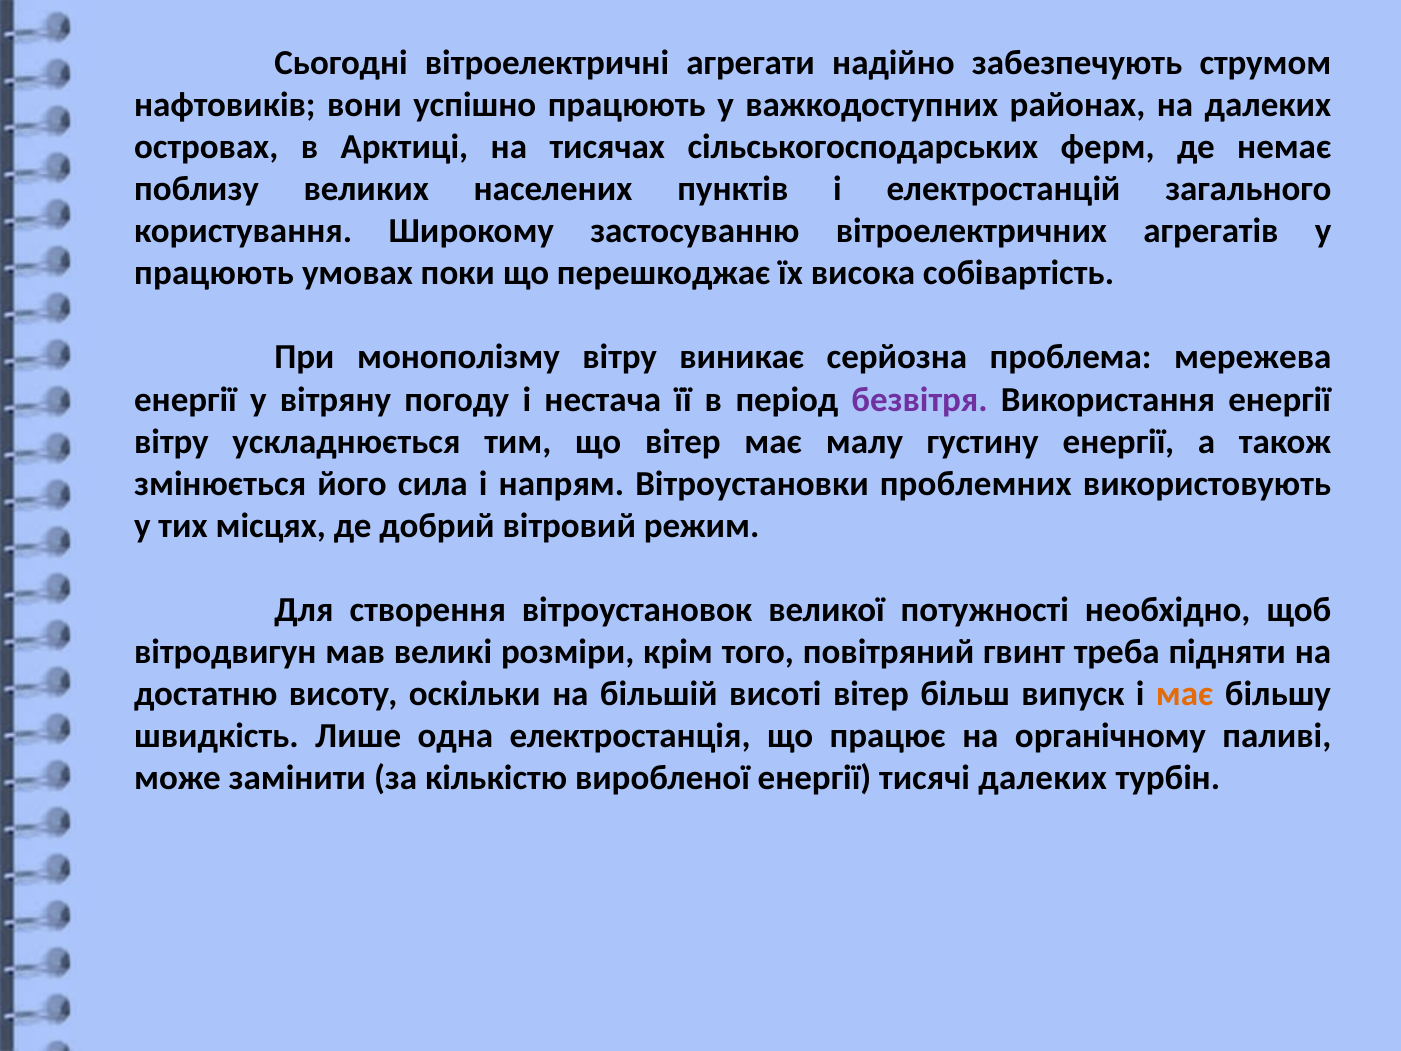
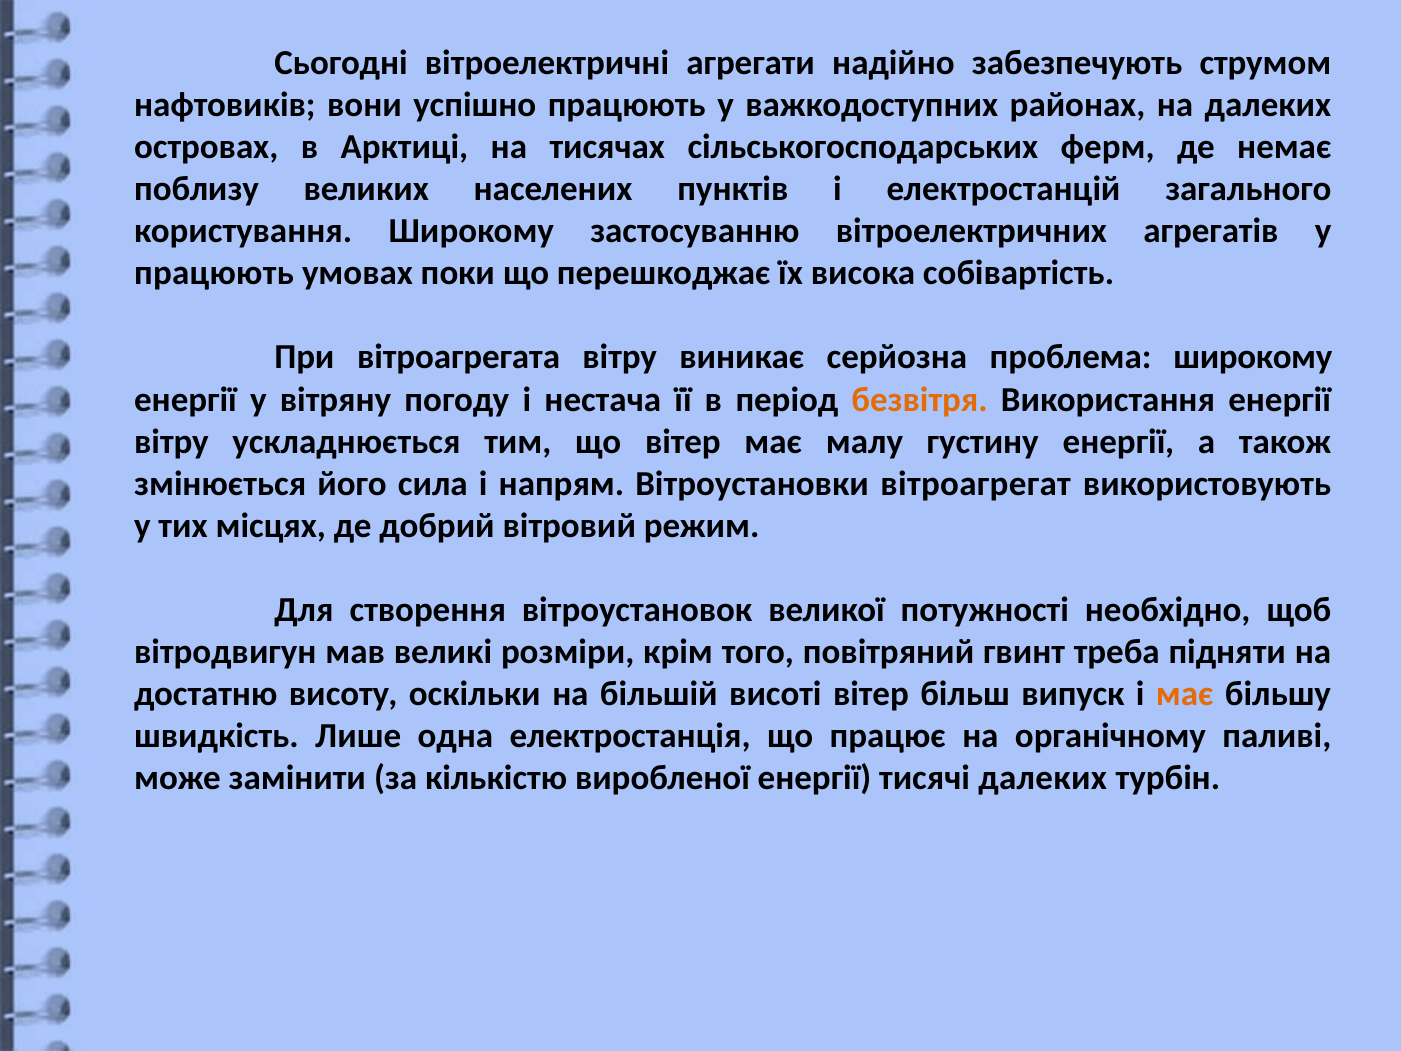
монополізму: монополізму -> вітроагрегата (459, 357)
проблема мережева: мережева -> широкому (1253, 357)
безвітря colour: purple -> orange (920, 399)
проблемних: проблемних -> вітроагрегат (976, 483)
